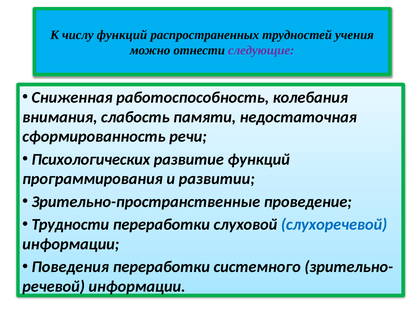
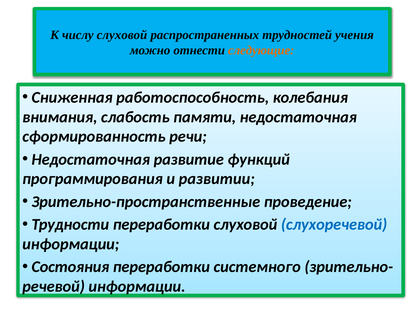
числу функций: функций -> слуховой (122, 35)
следующие colour: purple -> orange (261, 50)
Психологических: Психологических -> Недостаточная (91, 159)
Поведения: Поведения -> Состояния (70, 266)
